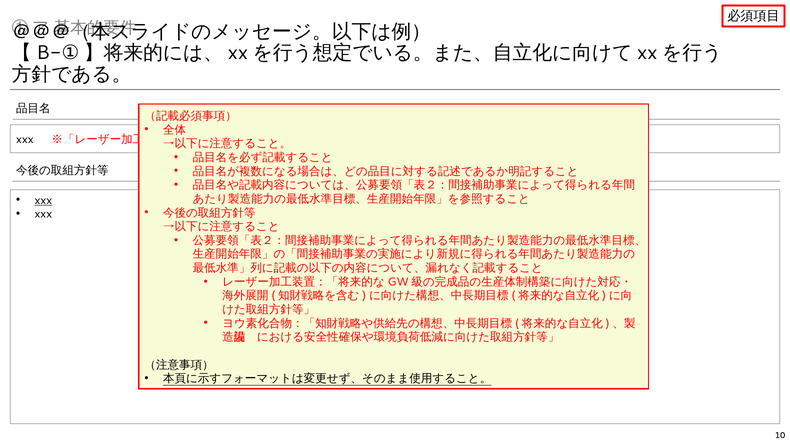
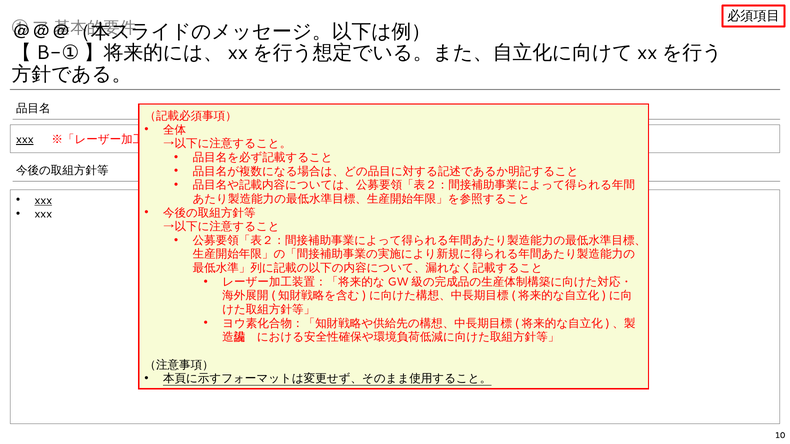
xxx underline: none -> present (25, 140)
